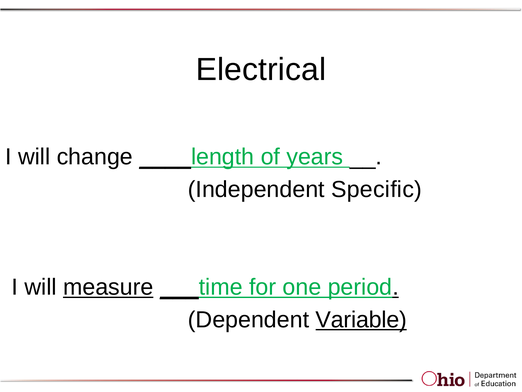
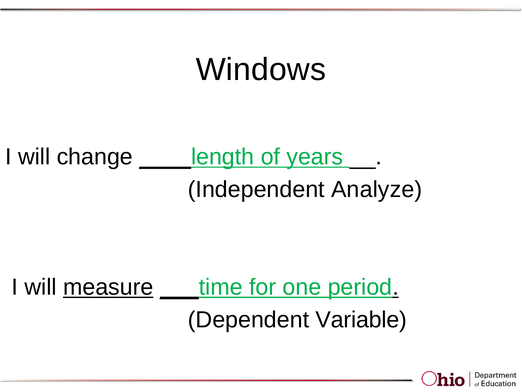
Electrical: Electrical -> Windows (261, 70)
Specific: Specific -> Analyze (377, 189)
Variable underline: present -> none (361, 319)
